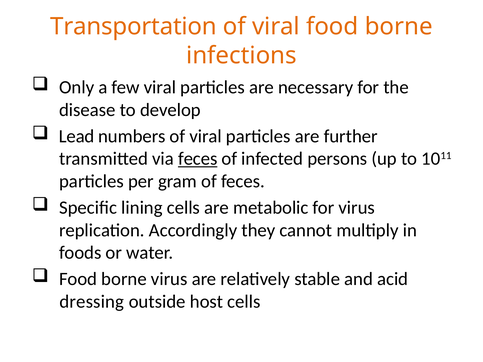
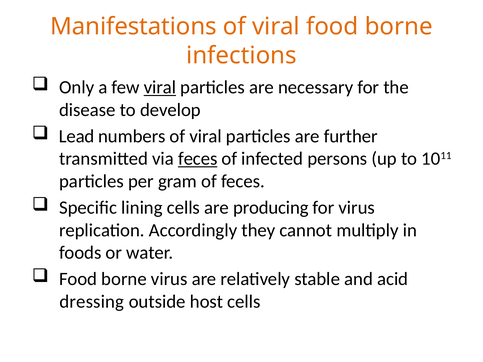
Transportation: Transportation -> Manifestations (133, 27)
viral underline: none -> present (160, 87)
metabolic: metabolic -> producing (271, 208)
